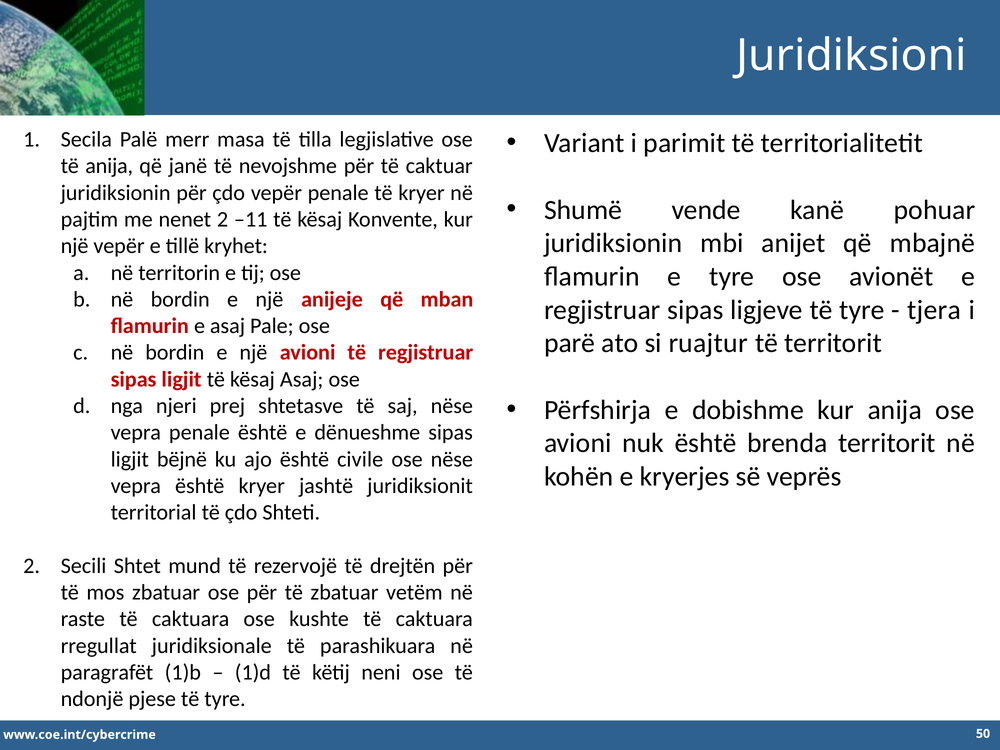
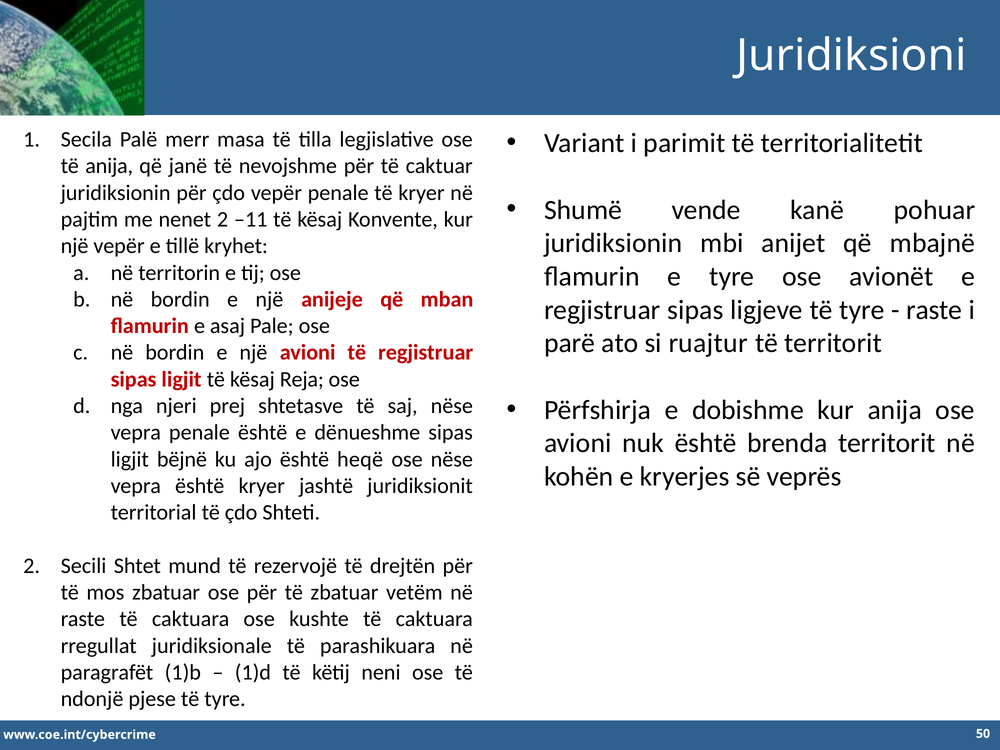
tjera: tjera -> raste (934, 310)
kësaj Asaj: Asaj -> Reja (302, 379)
civile: civile -> heqë (360, 459)
